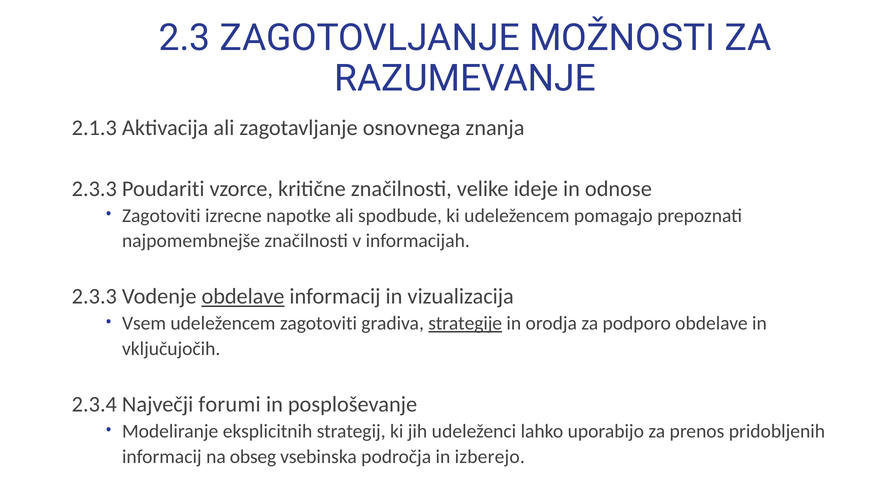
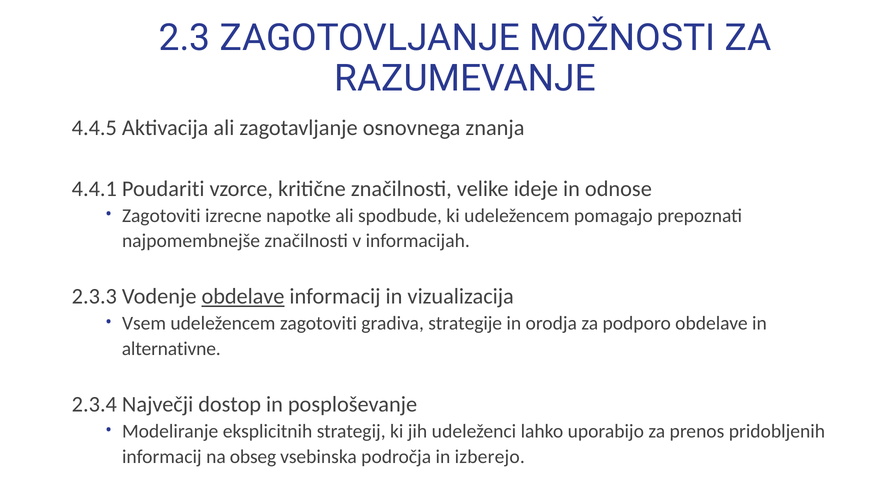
2.1.3: 2.1.3 -> 4.4.5 (94, 128)
2.3.3: 2.3.3 -> 4.4.1 (94, 189)
strategije underline: present -> none (465, 323)
vključujočih: vključujočih -> alternativne (171, 349)
forumi: forumi -> dostop (230, 404)
